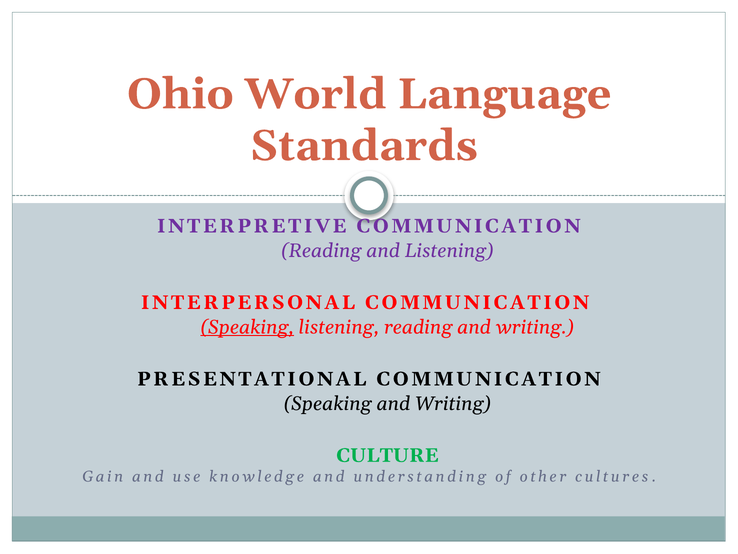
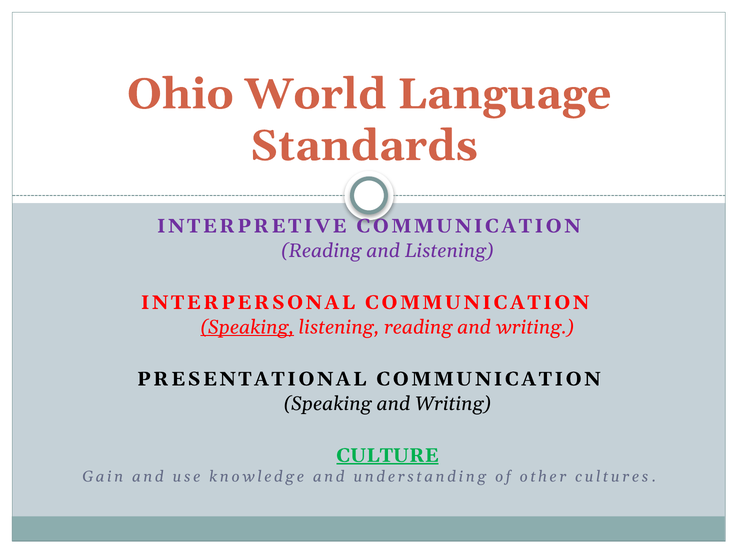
CULTURE underline: none -> present (387, 455)
